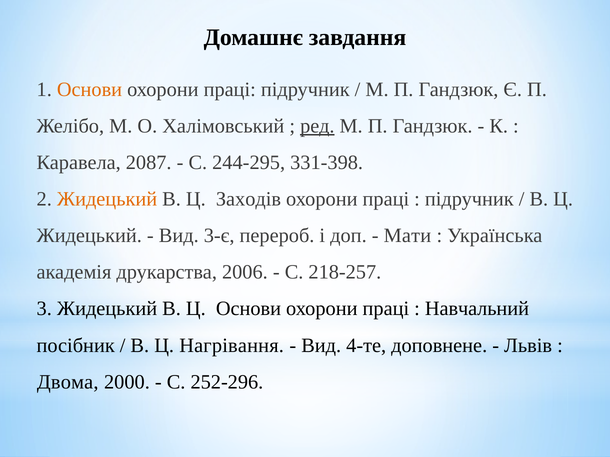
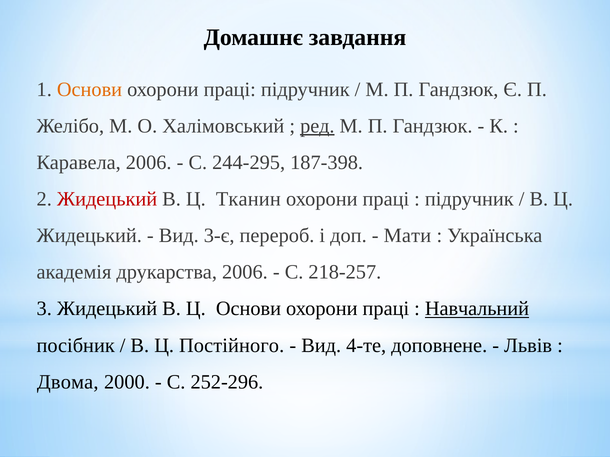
Каравела 2087: 2087 -> 2006 (149, 163)
331-398: 331-398 -> 187-398 (327, 163)
Жидецький colour: orange -> red (107, 199)
Заходів: Заходів -> Тканин (248, 199)
Навчальний underline: none -> present (477, 309)
Нагрівання: Нагрівання -> Постійного (232, 346)
